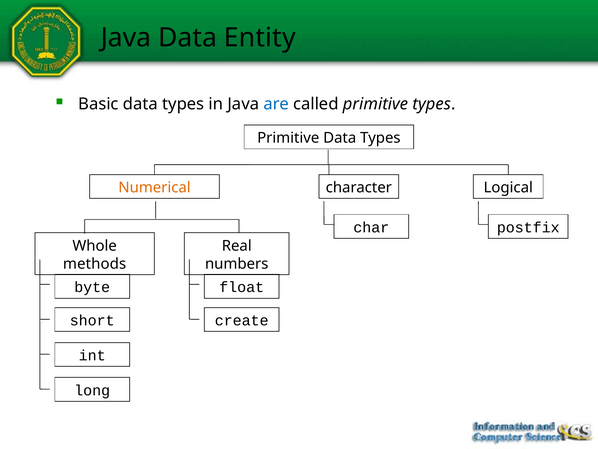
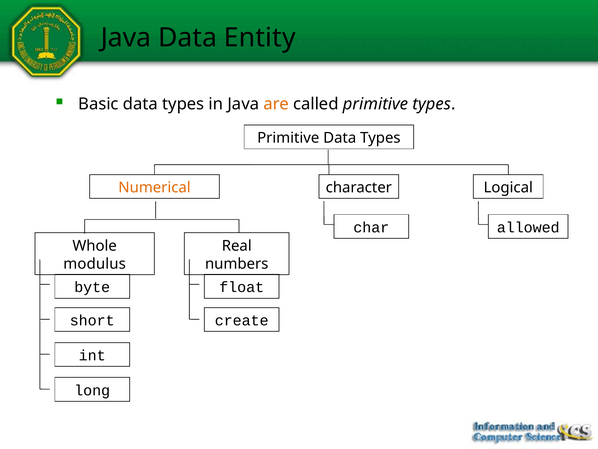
are colour: blue -> orange (276, 104)
postfix: postfix -> allowed (528, 227)
methods: methods -> modulus (95, 263)
